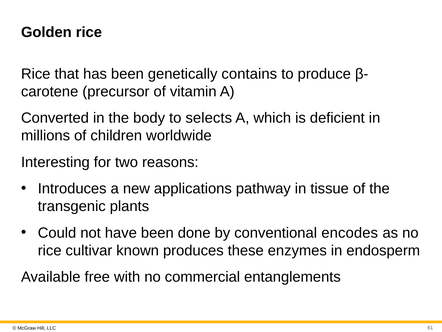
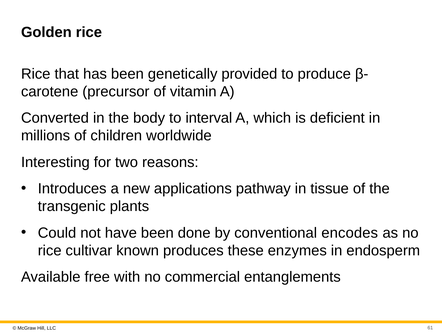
contains: contains -> provided (249, 74)
selects: selects -> interval (209, 118)
